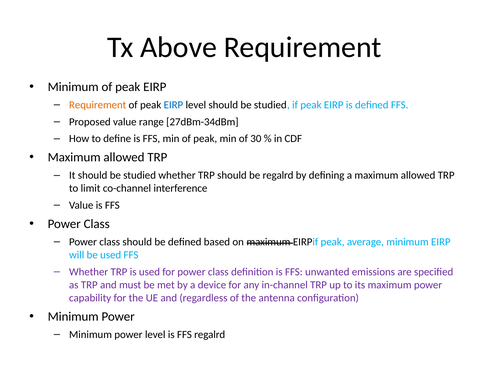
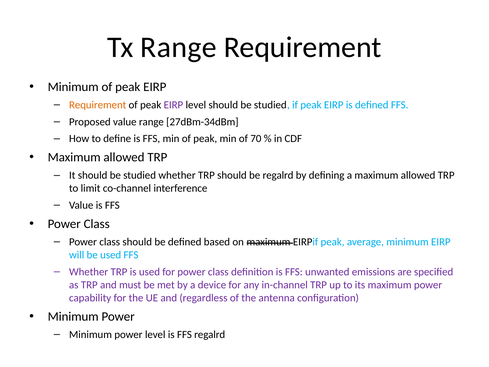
Tx Above: Above -> Range (178, 47)
EIRP colour: blue -> purple (173, 105)
30: 30 -> 70 (256, 139)
